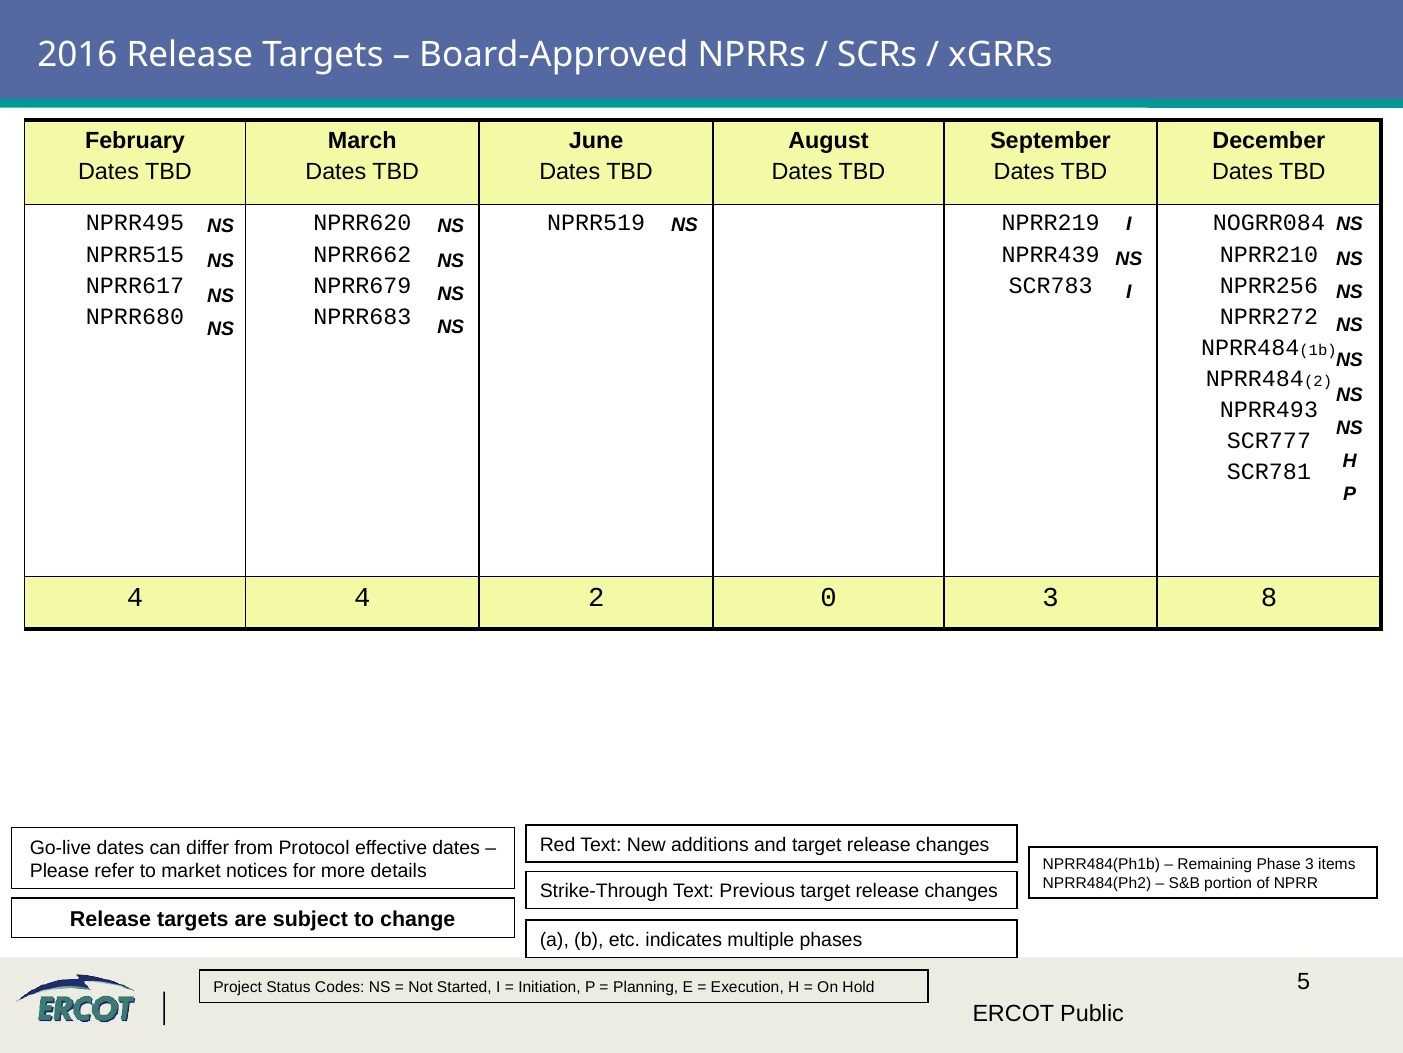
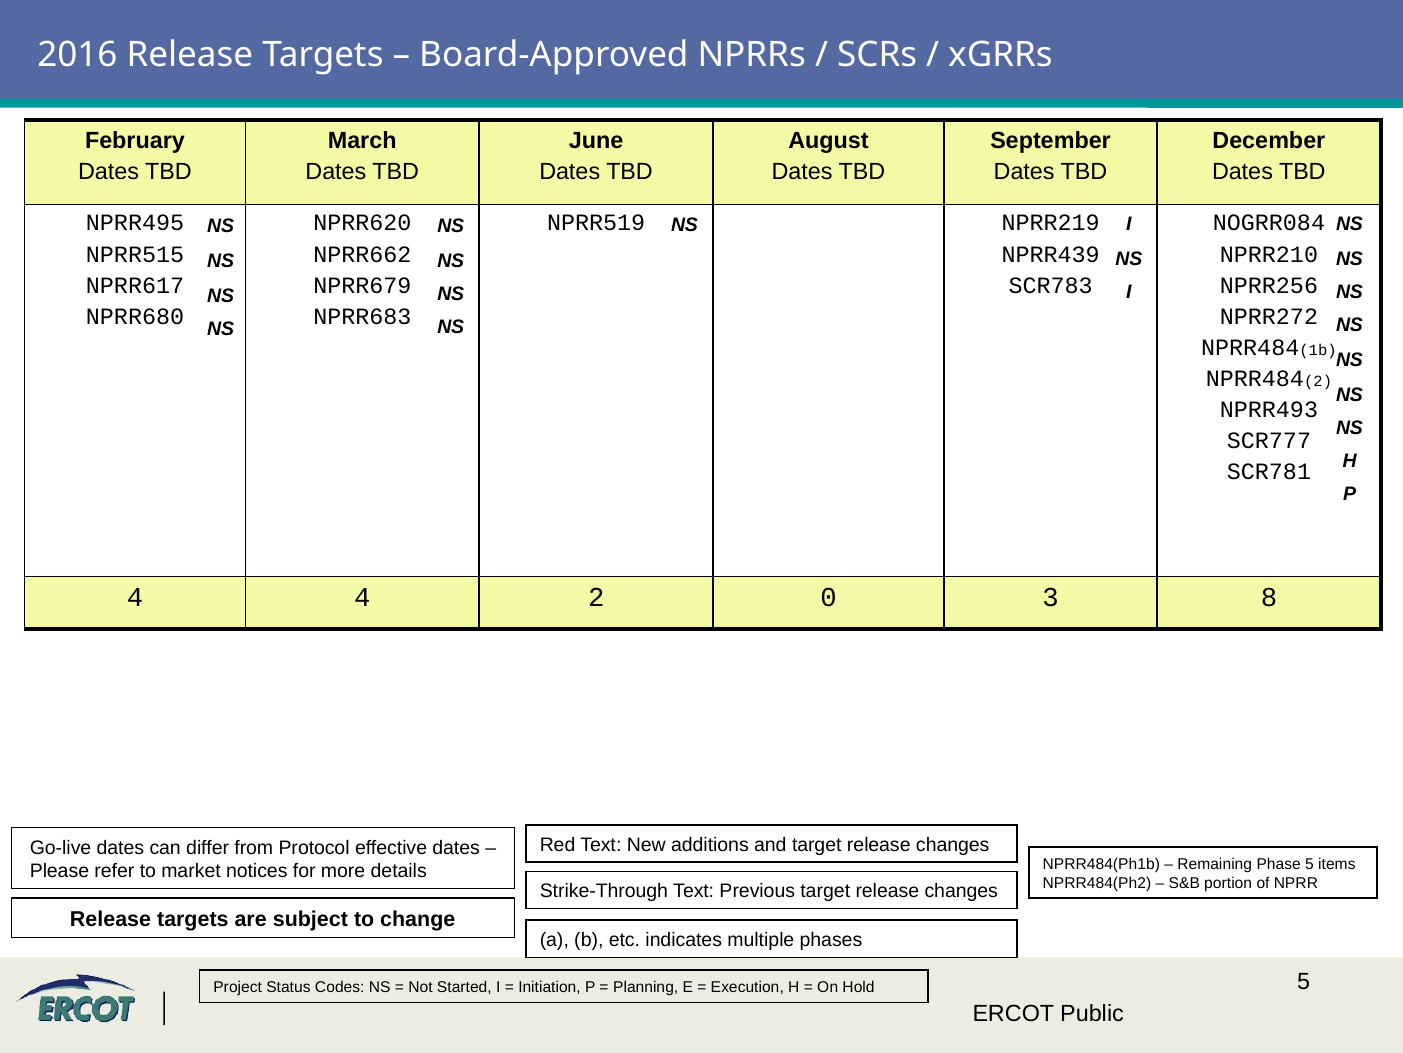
Phase 3: 3 -> 5 (1309, 864)
